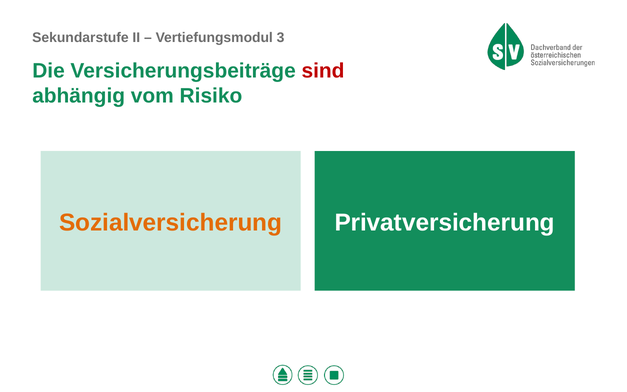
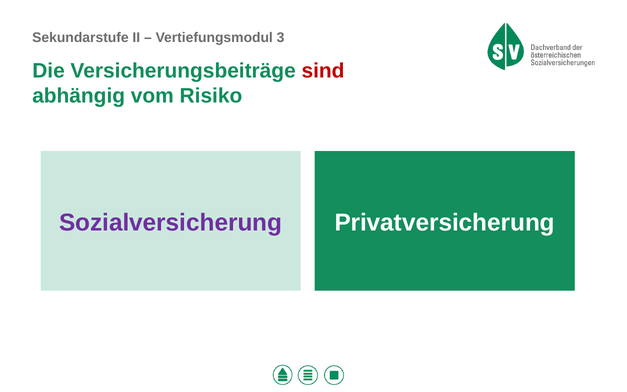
Sozialversicherung colour: orange -> purple (171, 222)
